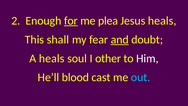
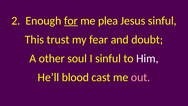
Jesus heals: heals -> sinful (162, 21)
shall: shall -> trust (58, 40)
and underline: present -> none (120, 40)
A heals: heals -> other (52, 58)
I other: other -> sinful (108, 58)
out colour: light blue -> pink (141, 77)
